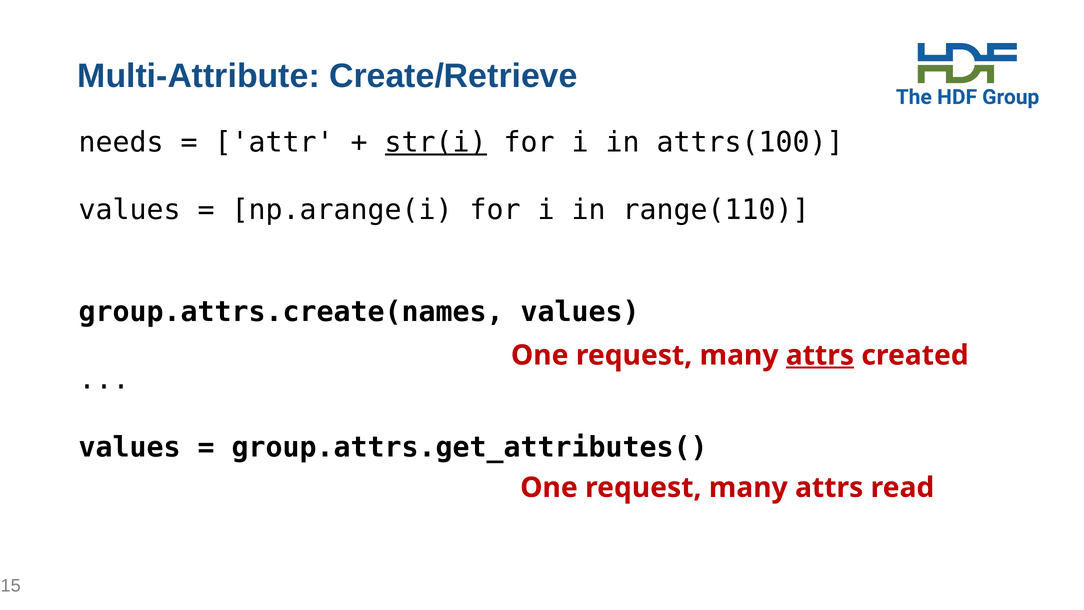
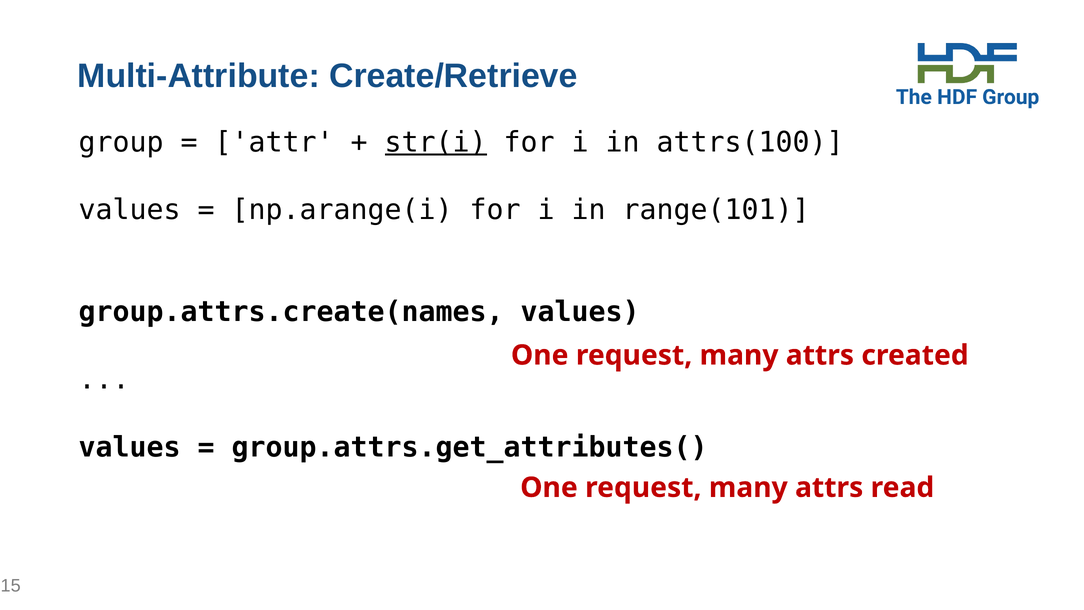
needs: needs -> group (121, 142)
range(110: range(110 -> range(101 (716, 210)
attrs underline: present -> none (820, 355)
